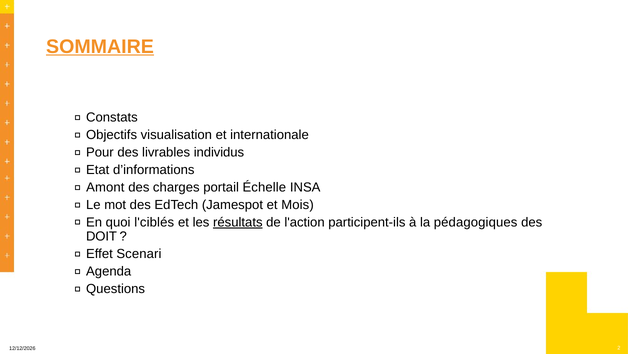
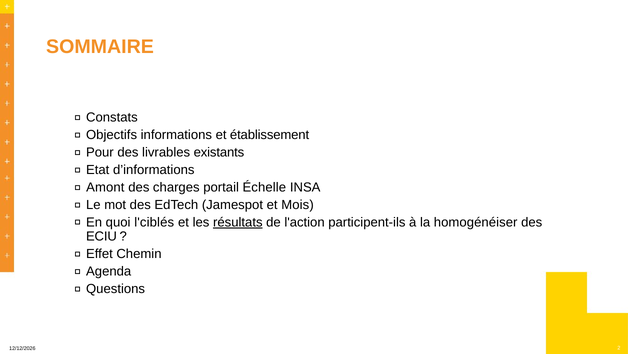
SOMMAIRE underline: present -> none (100, 47)
visualisation: visualisation -> informations (176, 135)
internationale: internationale -> établissement (270, 135)
individus: individus -> existants (219, 152)
pédagogiques: pédagogiques -> homogénéiser (476, 222)
DOIT: DOIT -> ECIU (101, 236)
Scenari: Scenari -> Chemin (139, 253)
